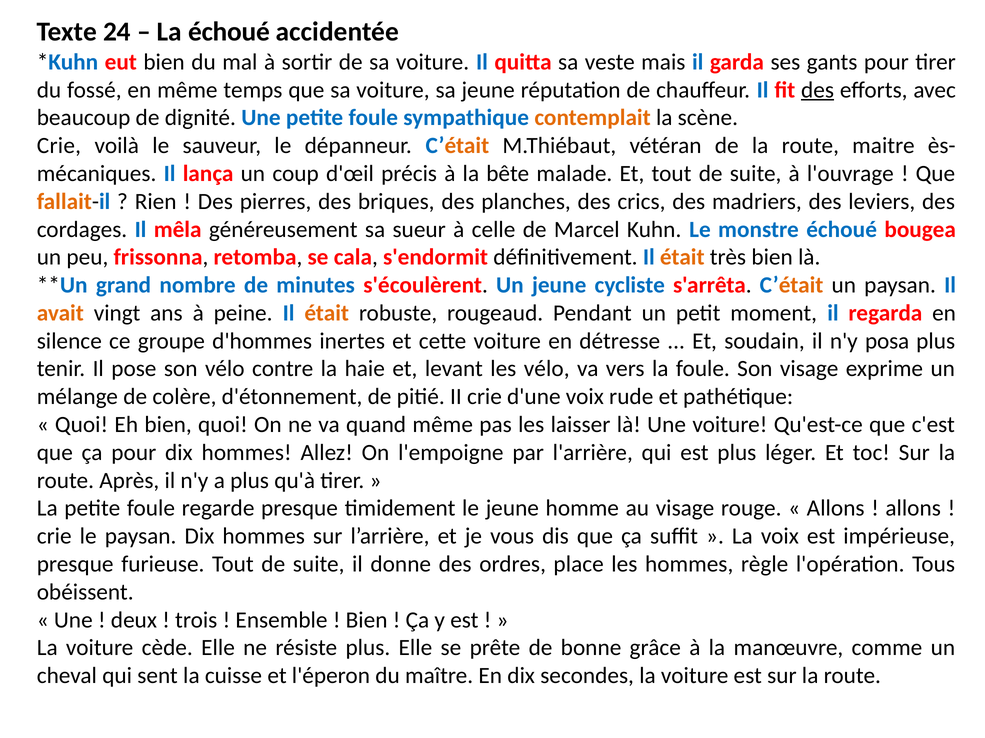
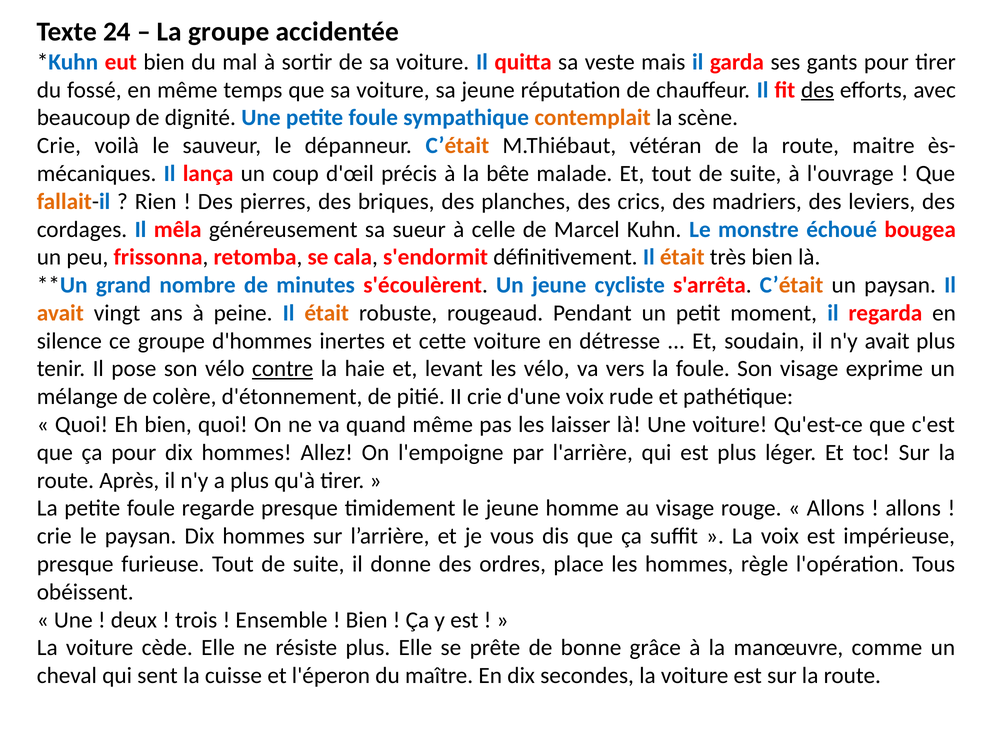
La échoué: échoué -> groupe (229, 32)
n'y posa: posa -> avait (887, 341)
contre underline: none -> present (283, 369)
